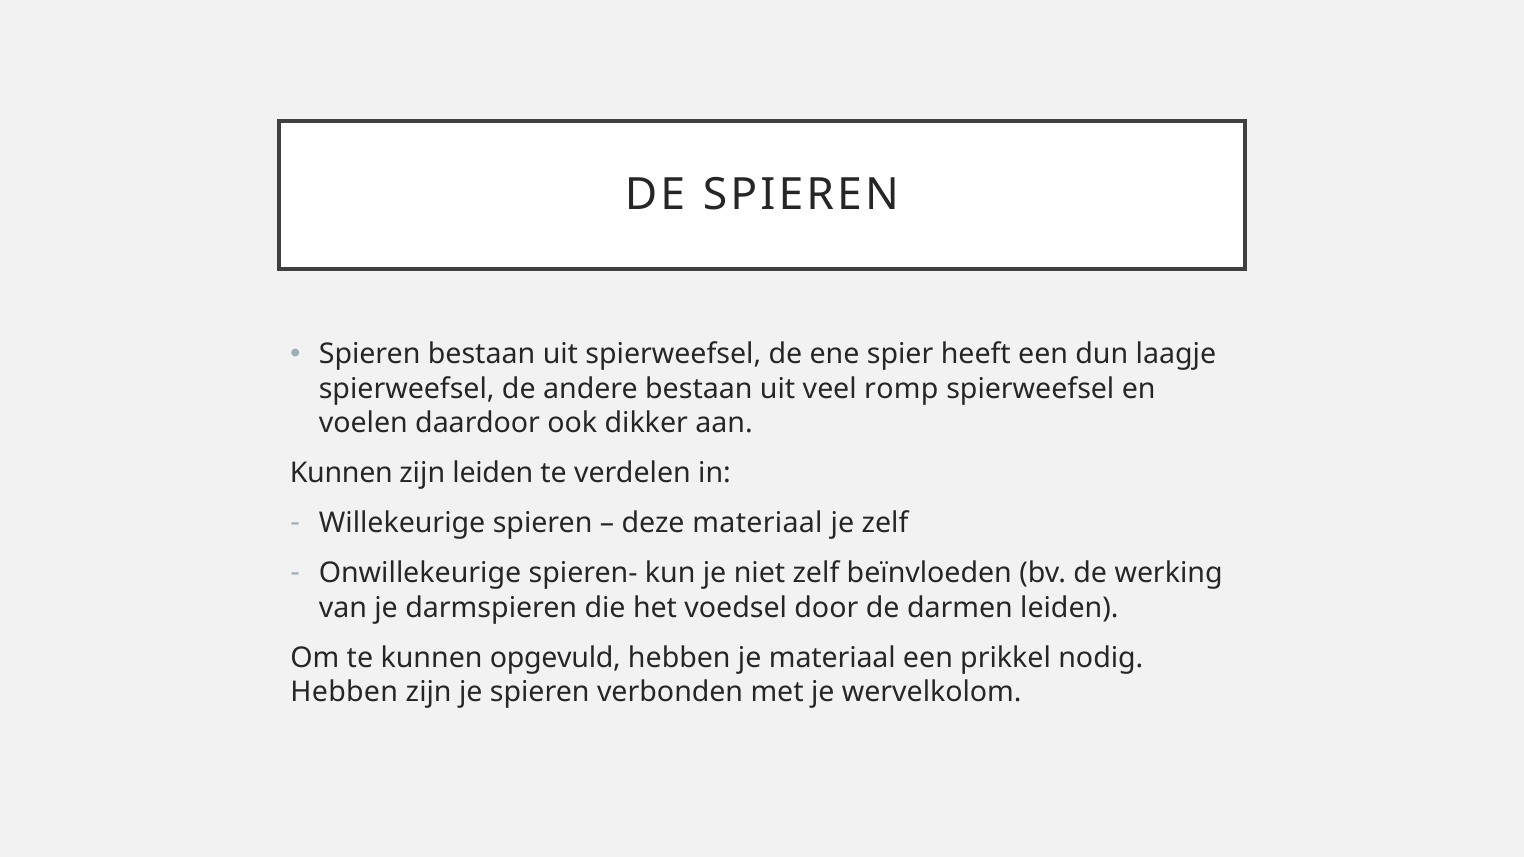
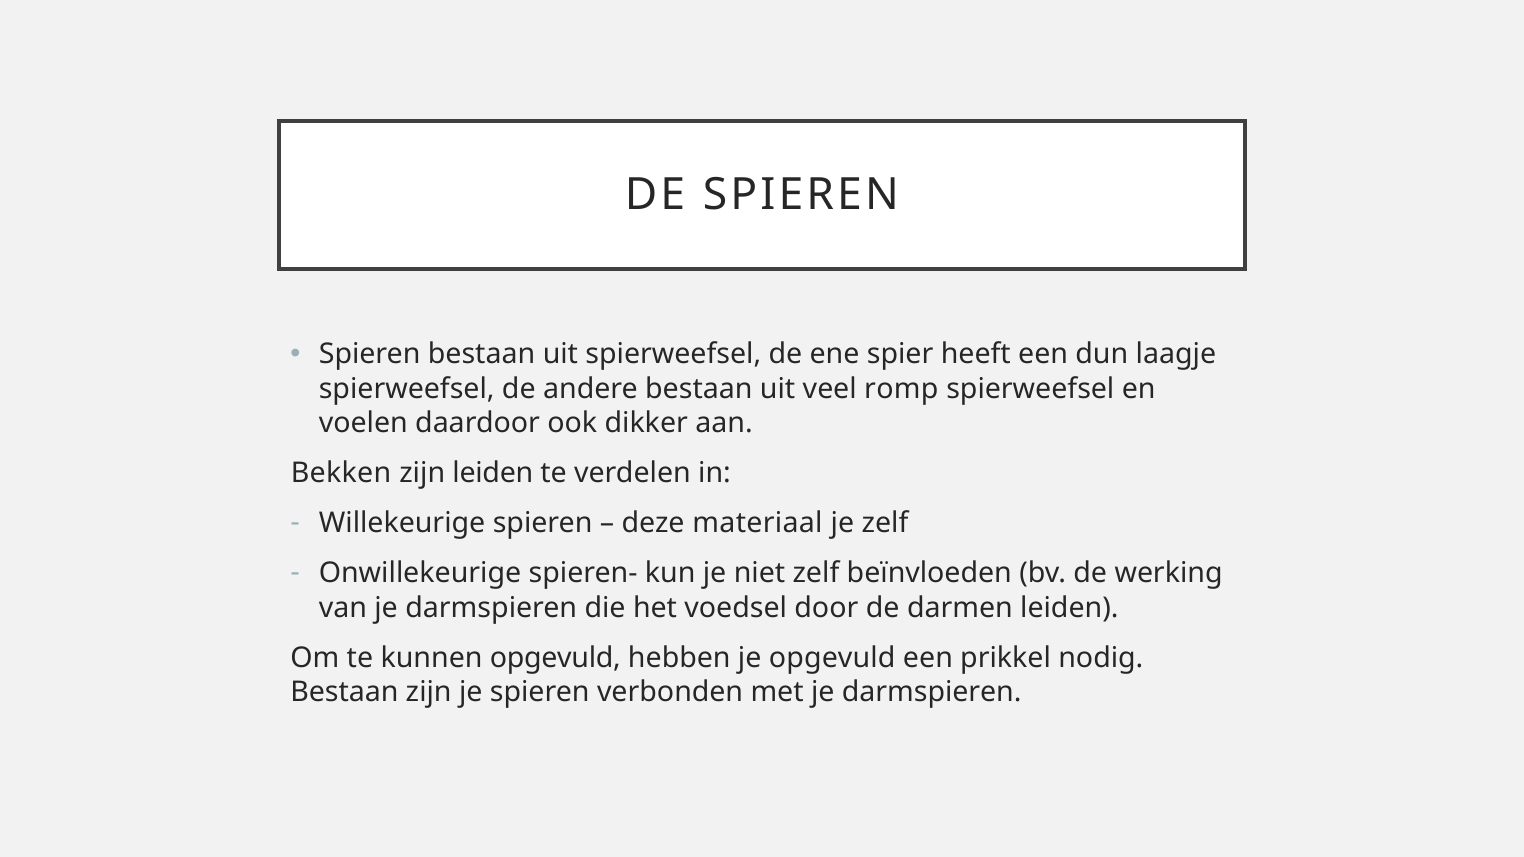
Kunnen: Kunnen -> Bekken (341, 473)
je materiaal: materiaal -> opgevuld (832, 658)
Hebben: Hebben -> Bestaan (344, 692)
met je wervelkolom: wervelkolom -> darmspieren (932, 692)
